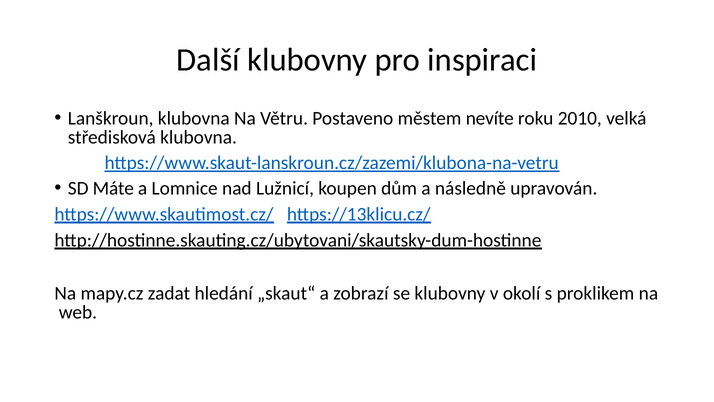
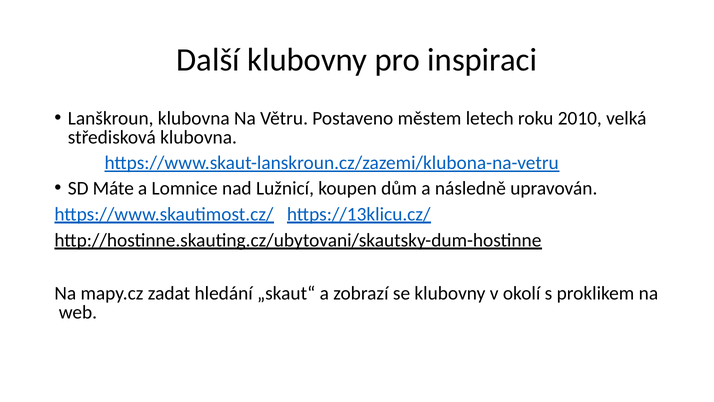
nevíte: nevíte -> letech (490, 118)
